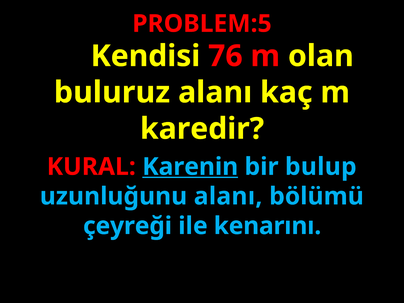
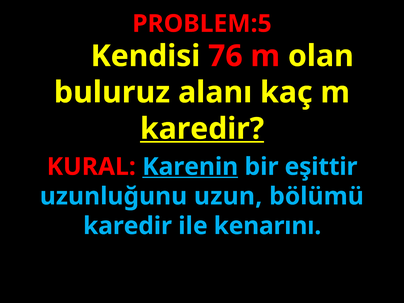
karedir underline: none -> present (202, 129)
bulup: bulup -> eşittir (321, 167)
uzunluğunu alanı: alanı -> uzun (228, 196)
çeyreği: çeyreği -> karedir (127, 226)
